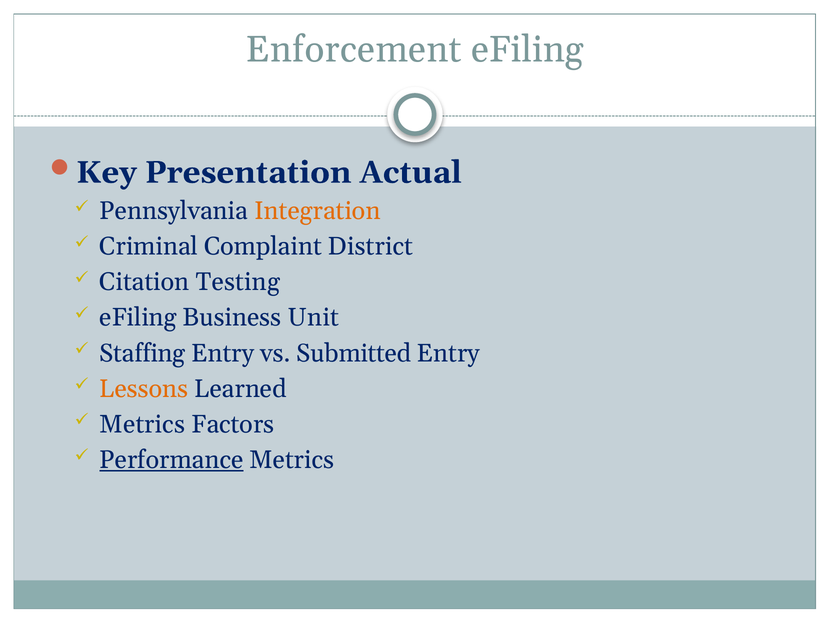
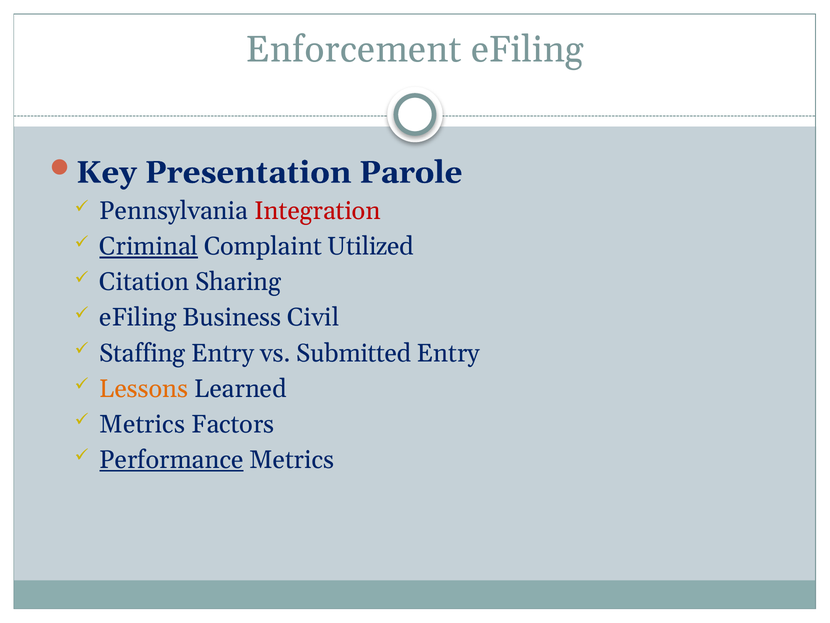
Actual: Actual -> Parole (411, 172)
Integration colour: orange -> red (317, 211)
Criminal underline: none -> present (149, 246)
District: District -> Utilized (371, 246)
Testing: Testing -> Sharing (238, 282)
Unit: Unit -> Civil (313, 317)
